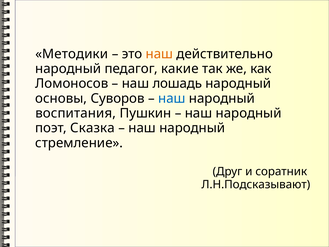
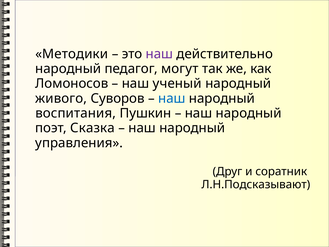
наш colour: orange -> purple (159, 54)
какие: какие -> могут (180, 69)
лошадь: лошадь -> ученый (177, 84)
основы: основы -> живого (61, 98)
стремление: стремление -> управления (79, 143)
